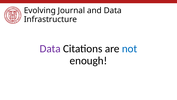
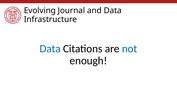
Data colour: purple -> blue (50, 49)
